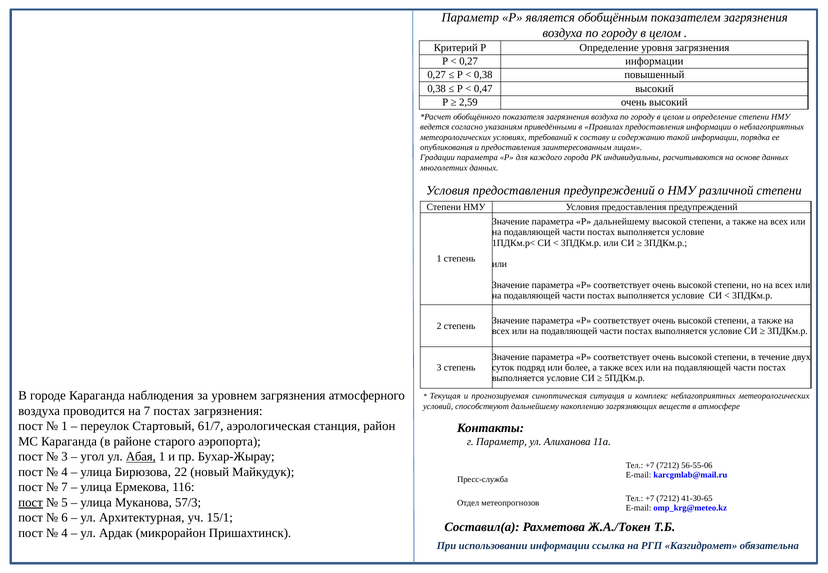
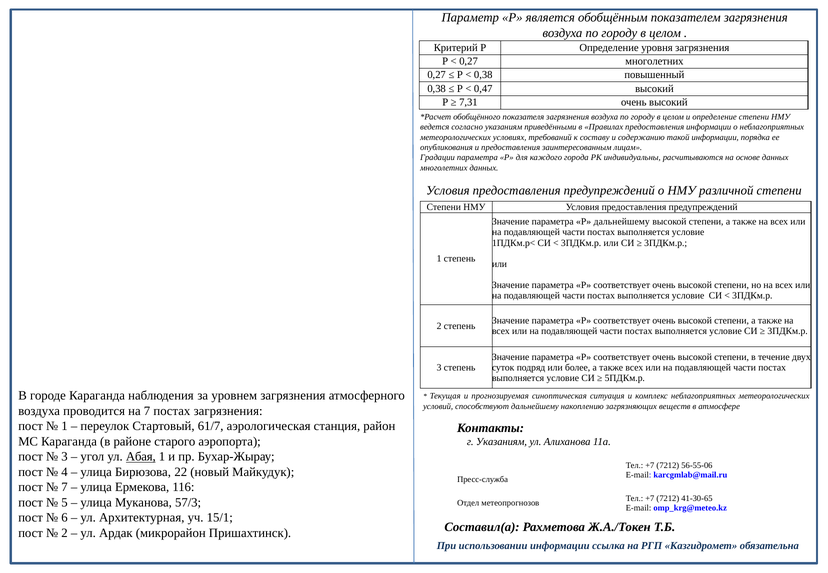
0,27 информации: информации -> многолетних (654, 61)
2,59: 2,59 -> 7,31 (468, 102)
г Параметр: Параметр -> Указаниям (502, 442)
пост underline: present -> none (31, 503)
4: 4 -> 2 (65, 533)
